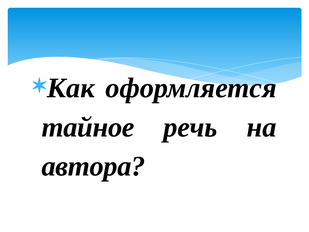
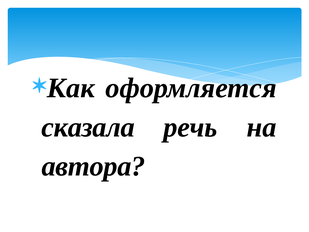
тайное: тайное -> сказала (88, 127)
